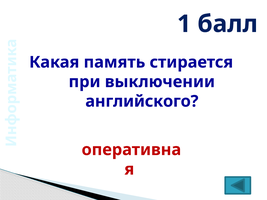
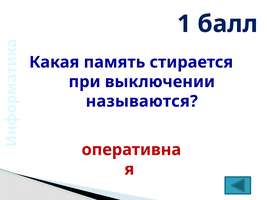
английского: английского -> называются (142, 101)
